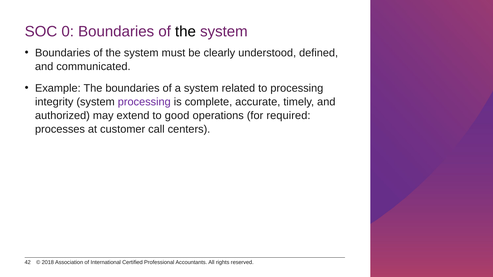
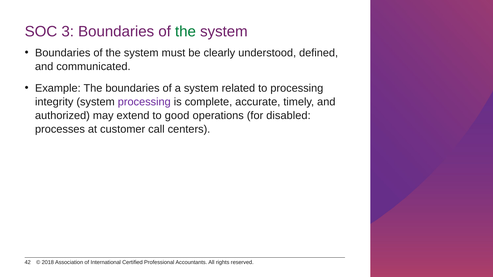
0: 0 -> 3 (68, 32)
the colour: black -> green (185, 32)
required: required -> disabled (288, 116)
